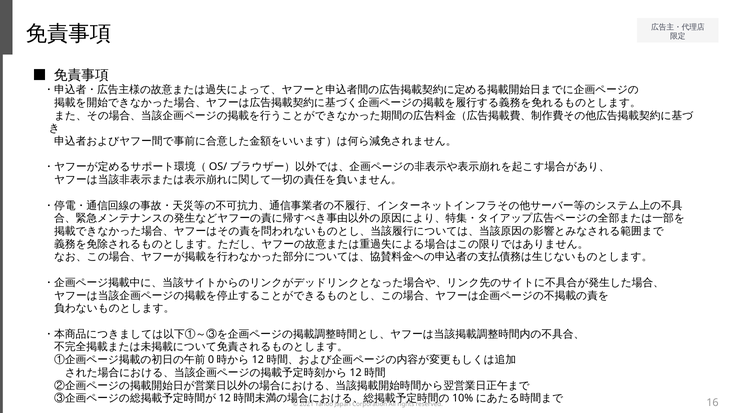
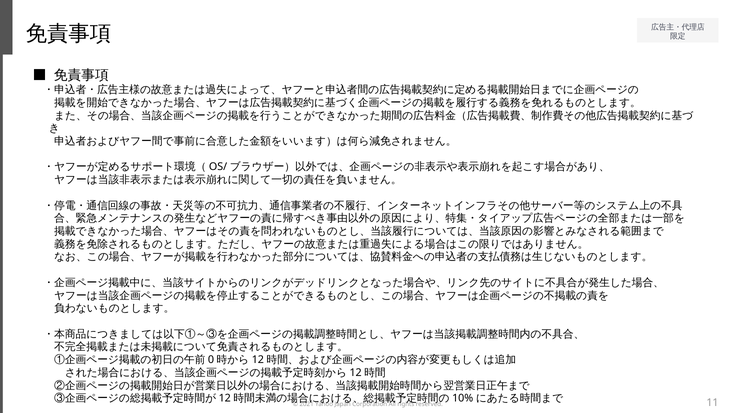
16: 16 -> 11 (712, 403)
